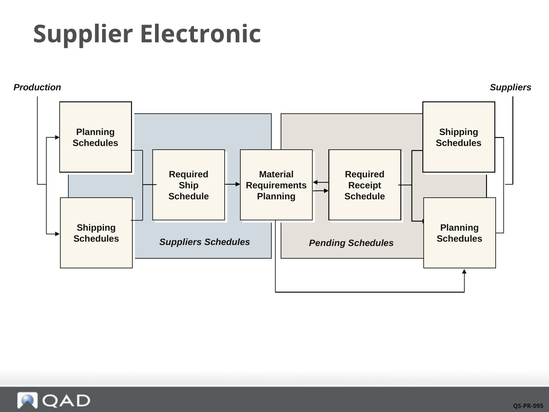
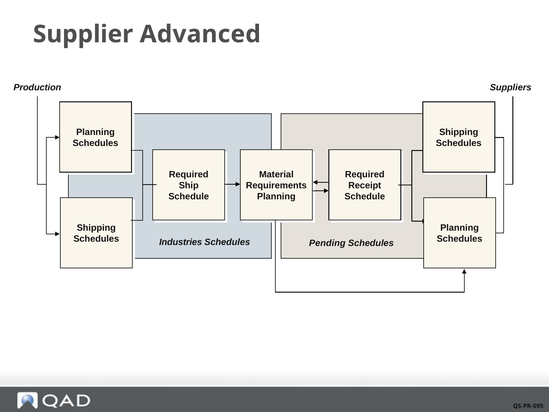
Electronic: Electronic -> Advanced (200, 34)
Suppliers: Suppliers -> Industries (181, 242)
